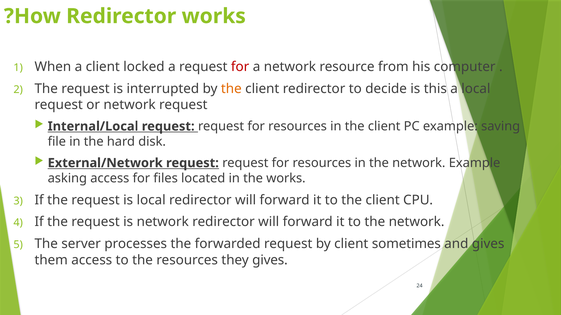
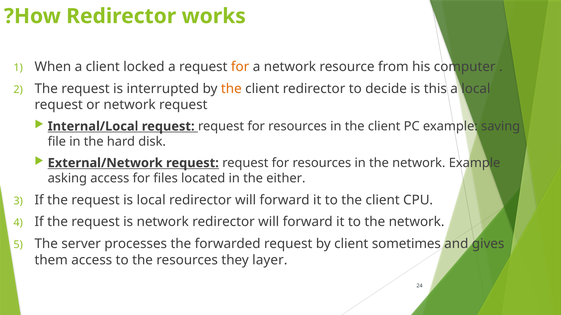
for colour: red -> orange (240, 67)
the works: works -> either (286, 179)
they gives: gives -> layer (270, 260)
